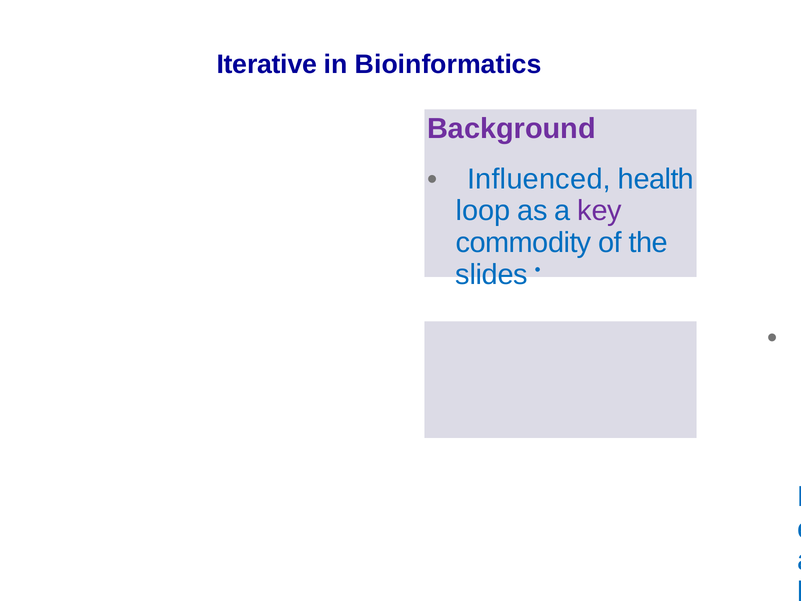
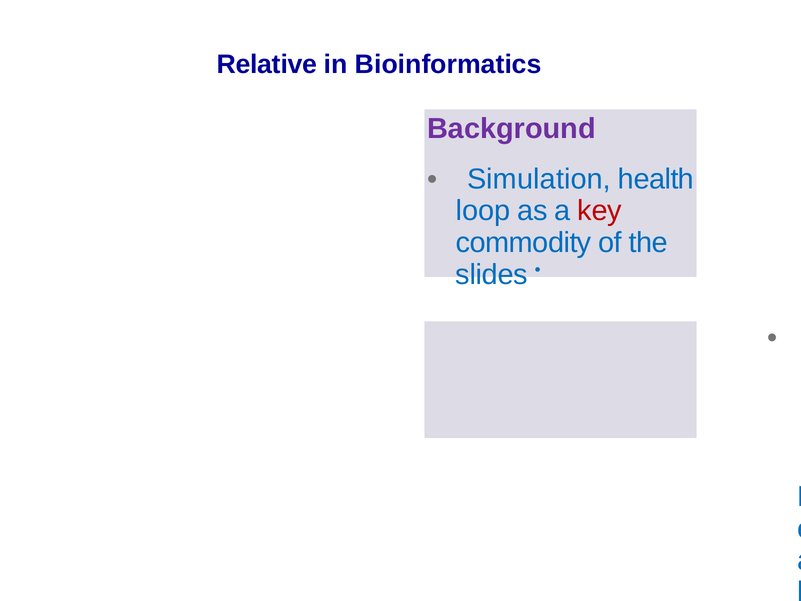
Iterative: Iterative -> Relative (267, 65)
Influenced: Influenced -> Simulation (539, 179)
key colour: purple -> red (600, 211)
